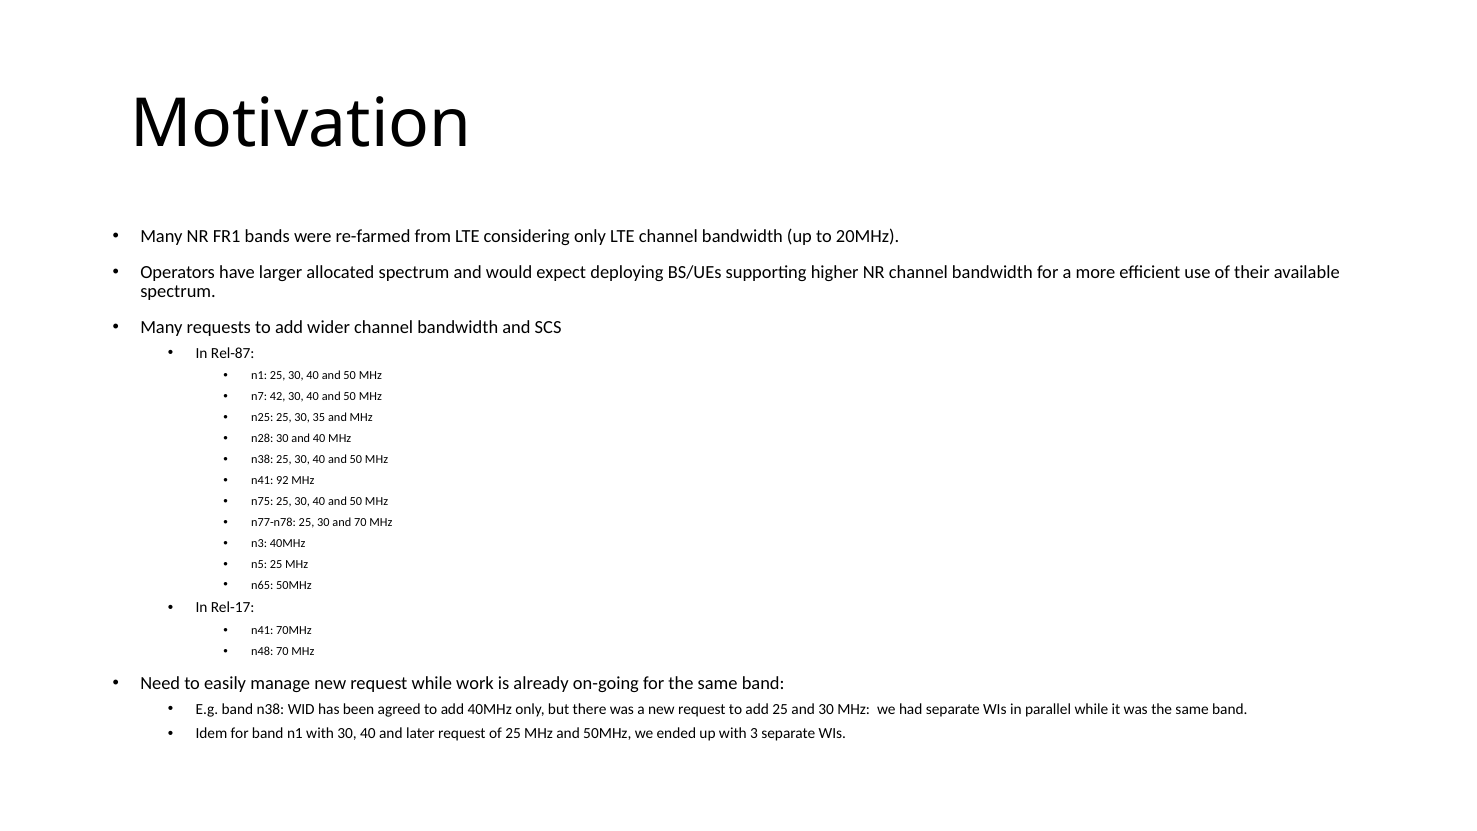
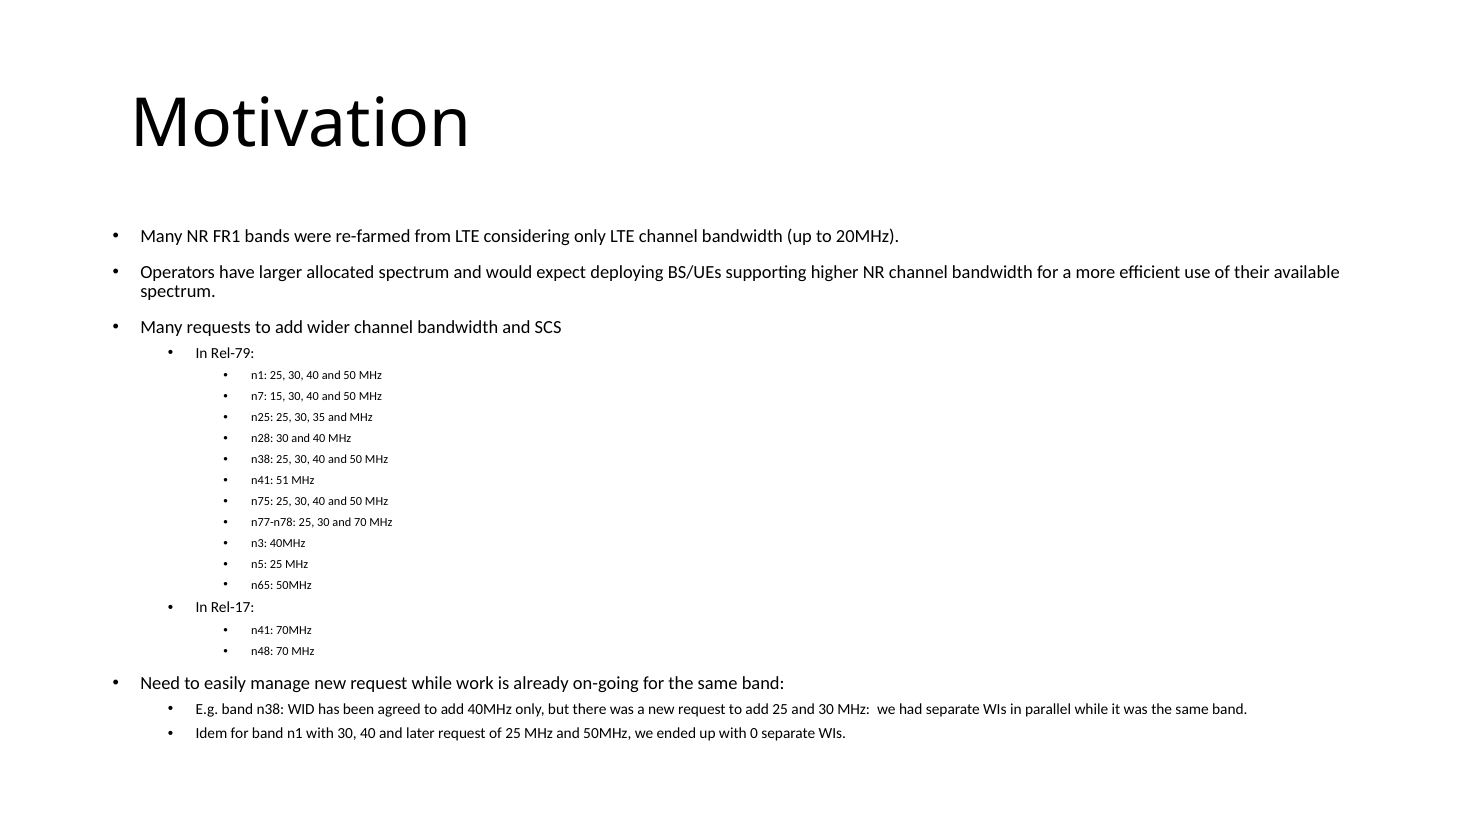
Rel-87: Rel-87 -> Rel-79 (233, 353)
42: 42 -> 15 (278, 397)
92: 92 -> 51 (282, 480)
3: 3 -> 0 (754, 734)
